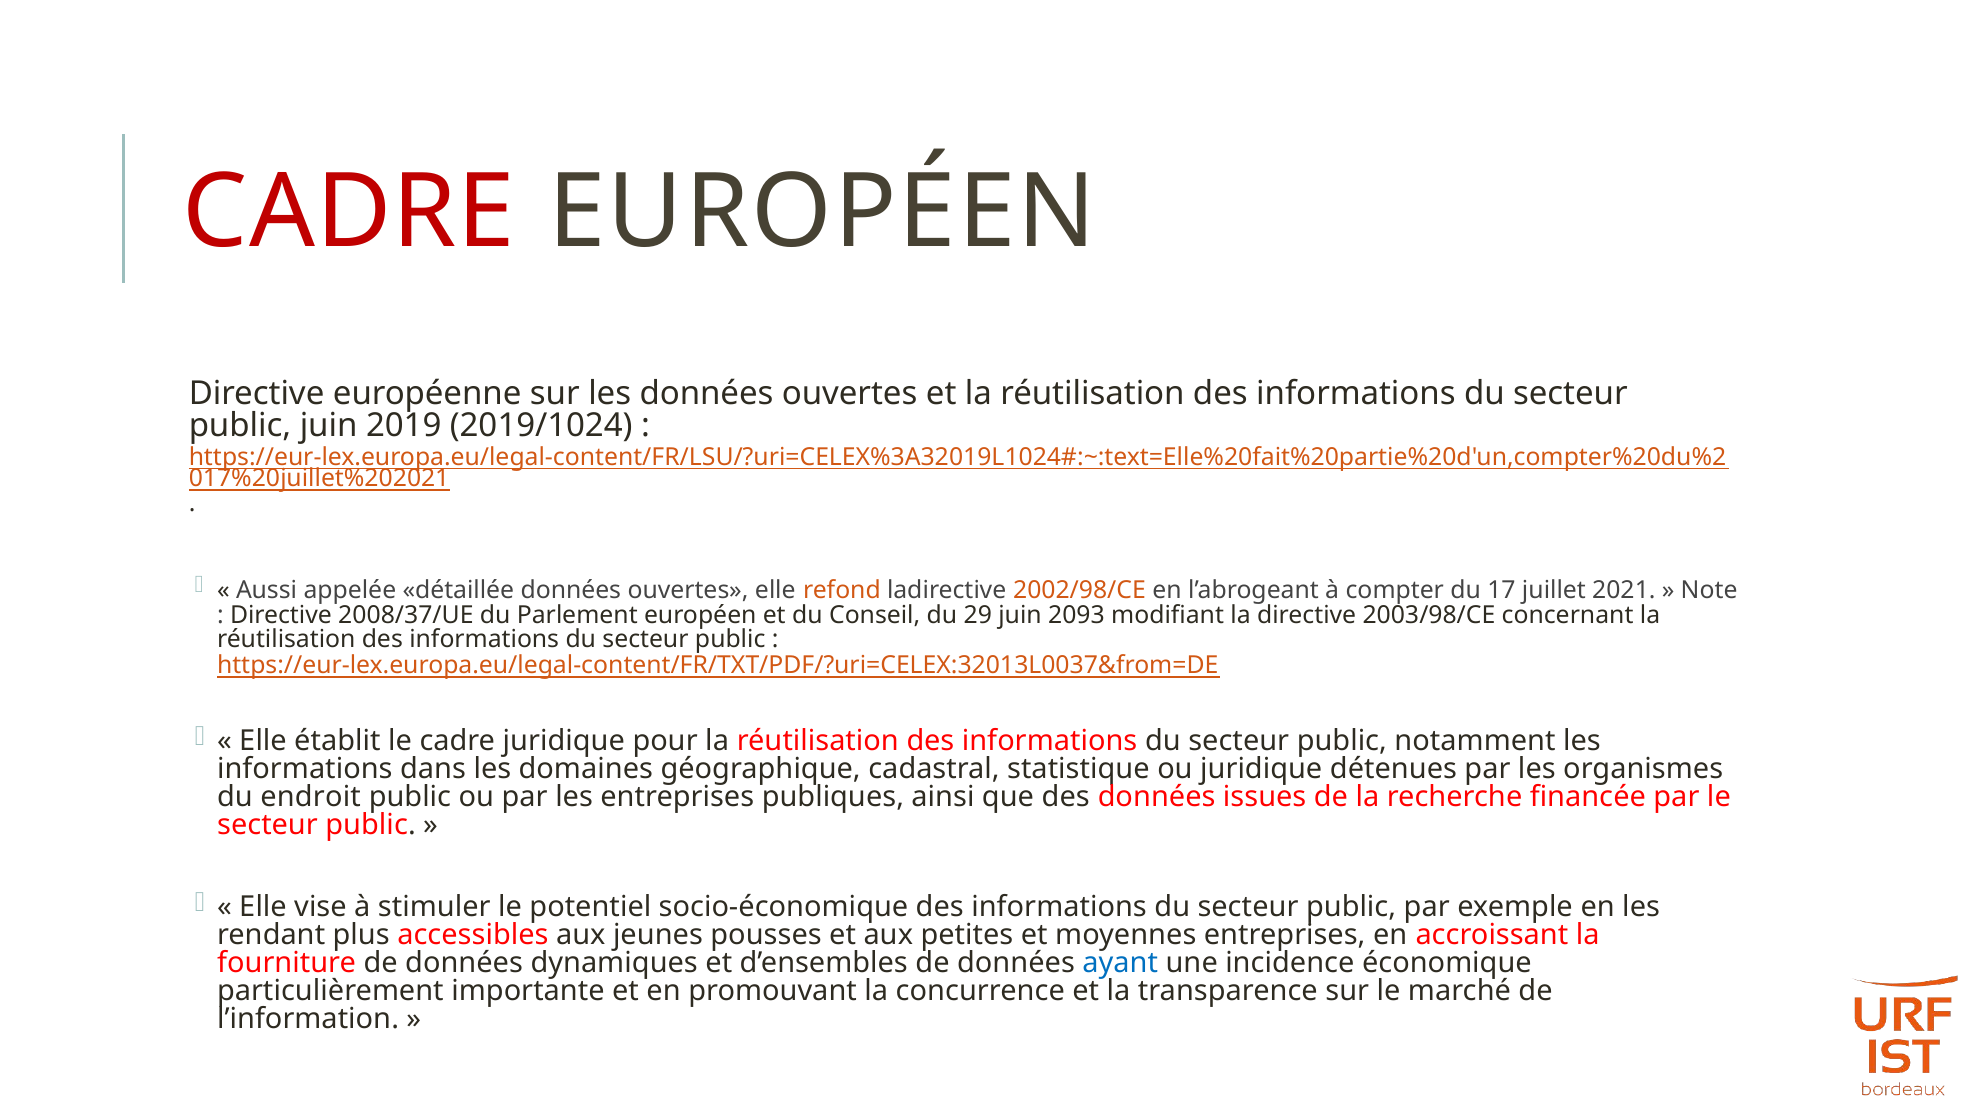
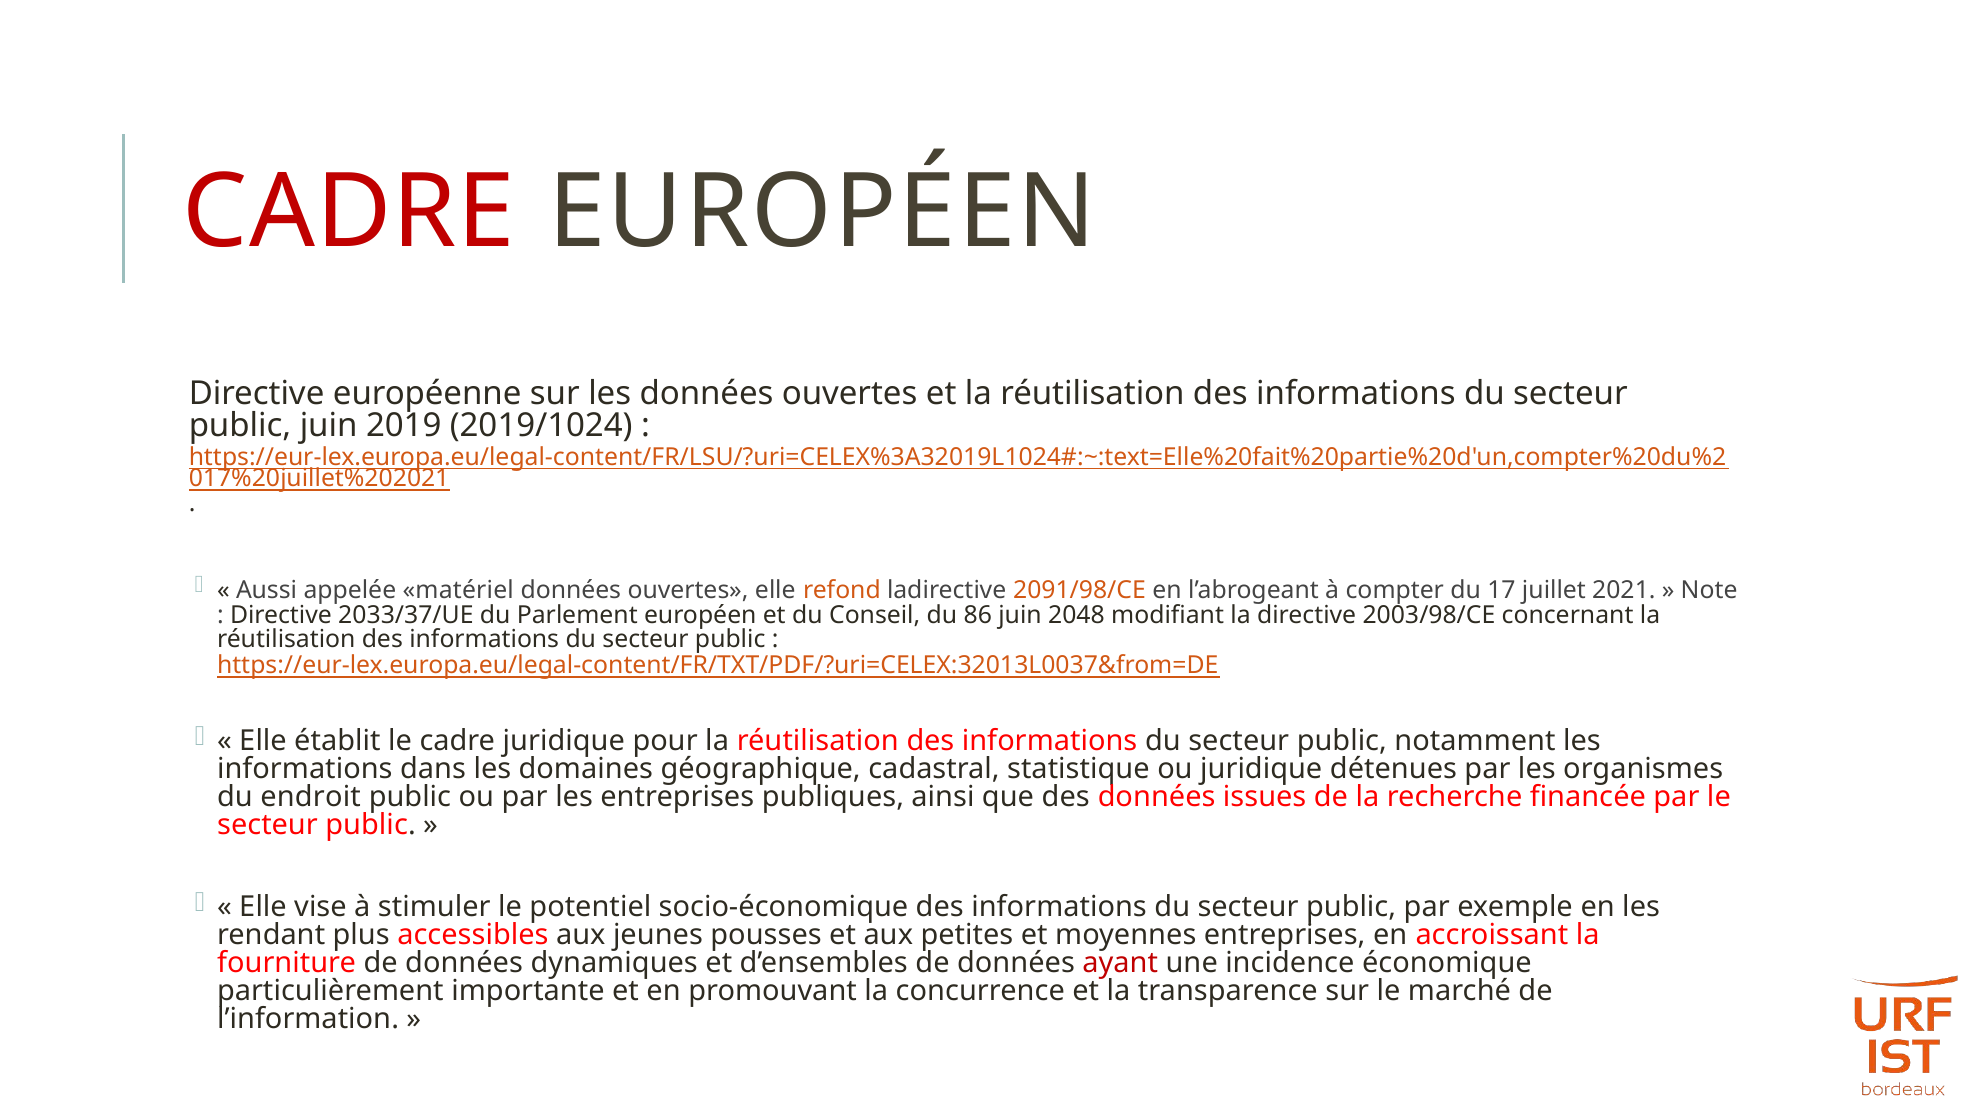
détaillée: détaillée -> matériel (458, 590)
2002/98/CE: 2002/98/CE -> 2091/98/CE (1079, 590)
2008/37/UE: 2008/37/UE -> 2033/37/UE (406, 615)
29: 29 -> 86 (978, 615)
2093: 2093 -> 2048 (1076, 615)
ayant colour: blue -> red (1120, 963)
